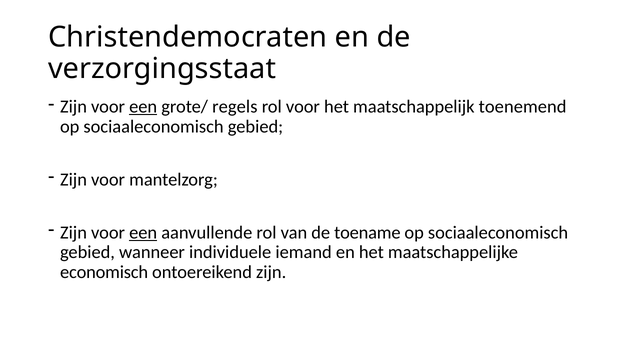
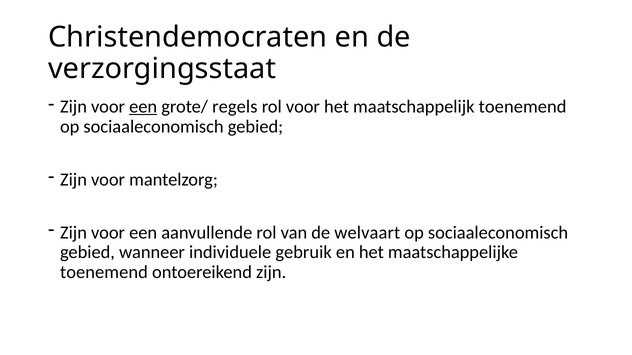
een underline: present -> none (143, 233)
toename: toename -> welvaart (367, 233)
iemand: iemand -> gebruik (304, 253)
economisch: economisch -> toenemend (104, 273)
